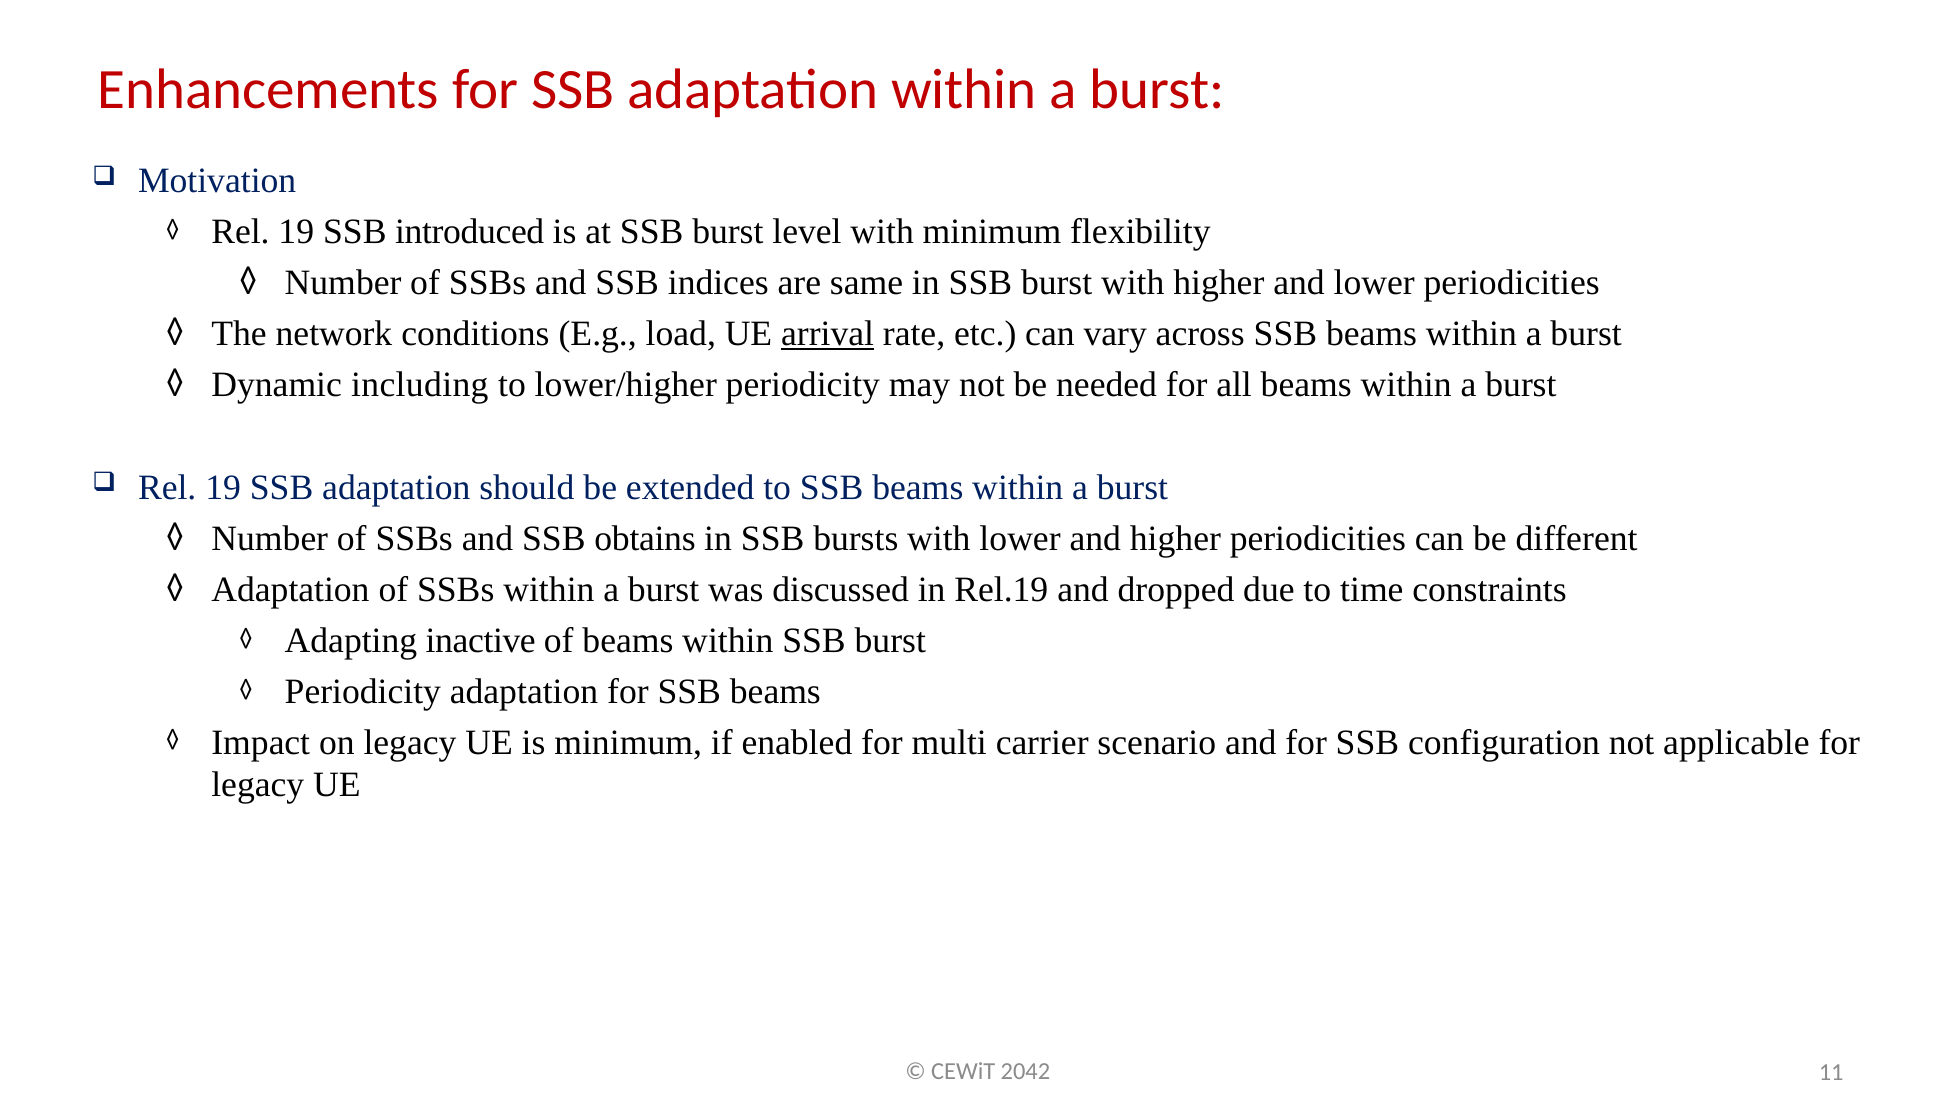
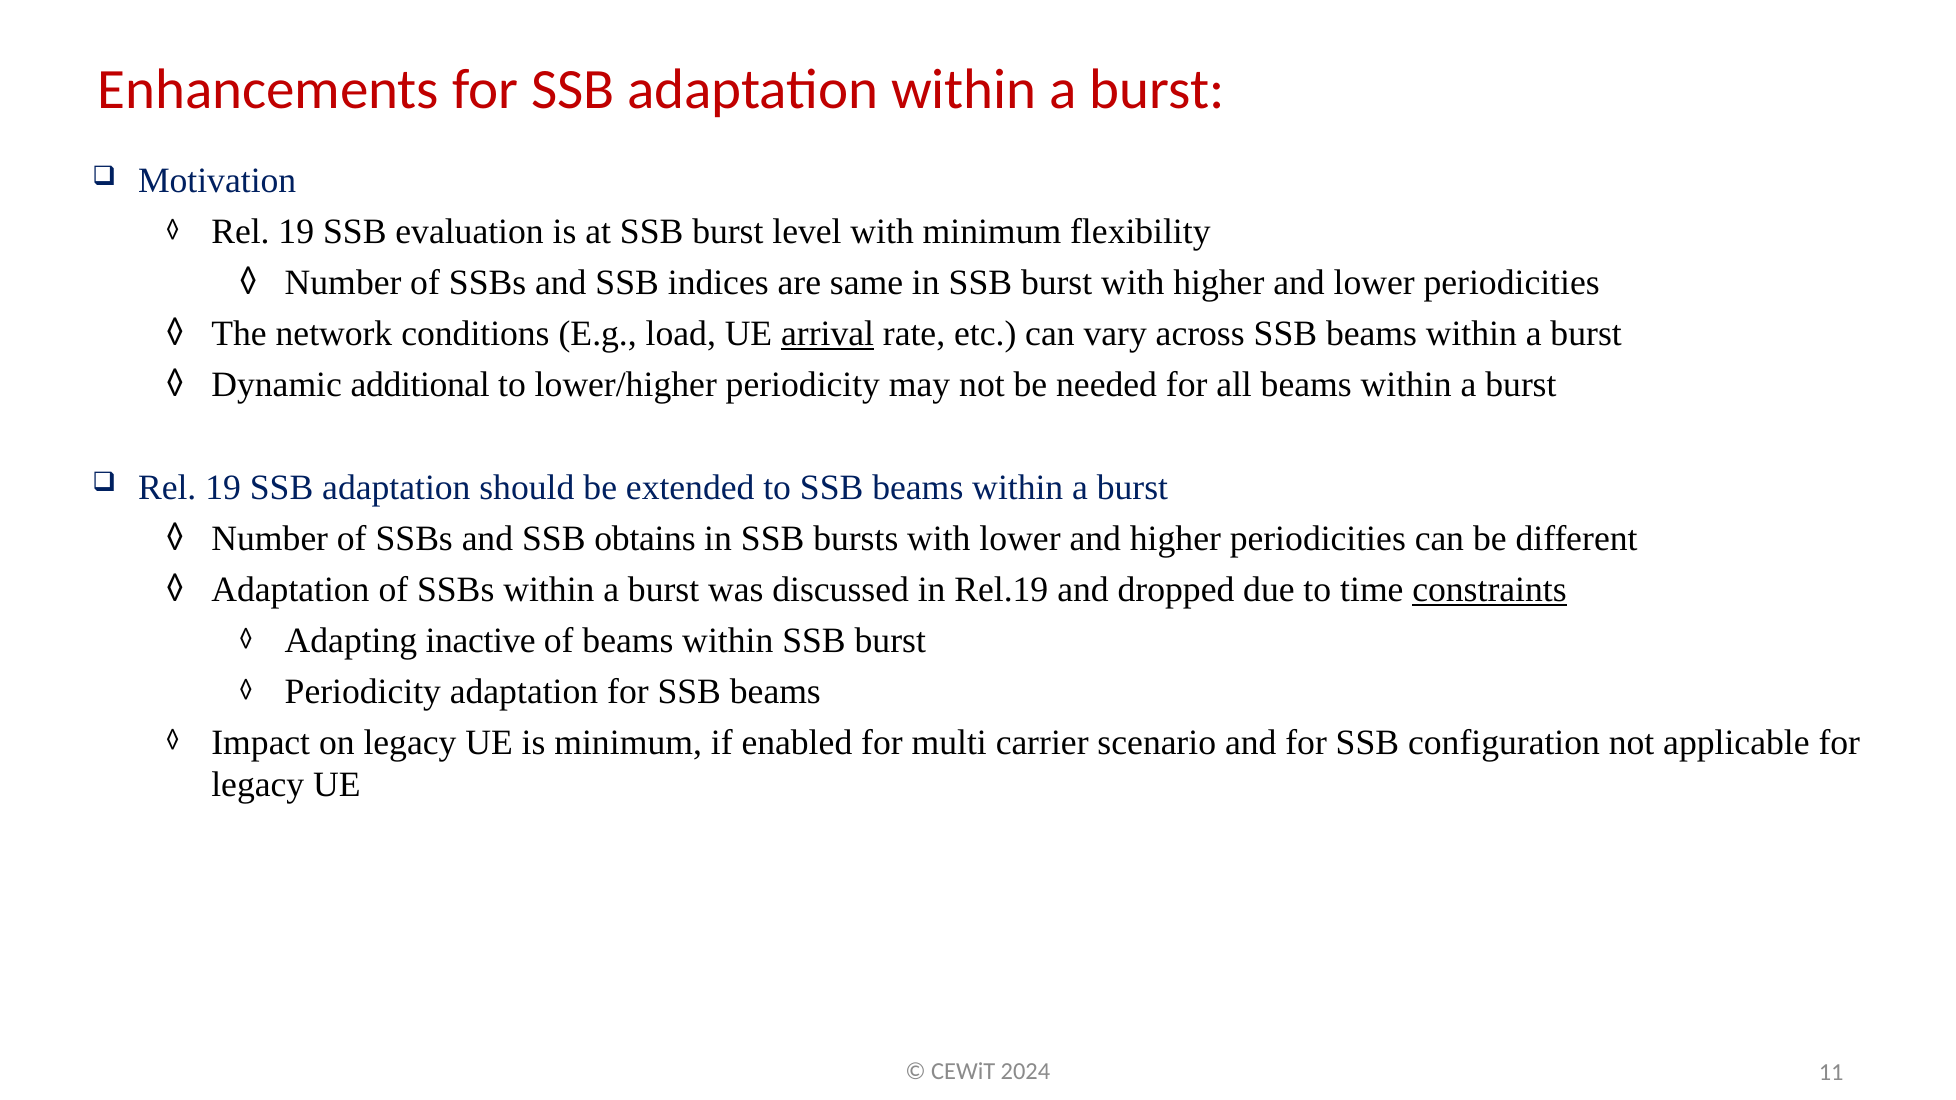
introduced: introduced -> evaluation (470, 232)
including: including -> additional (420, 385)
constraints underline: none -> present (1489, 590)
2042: 2042 -> 2024 (1025, 1071)
